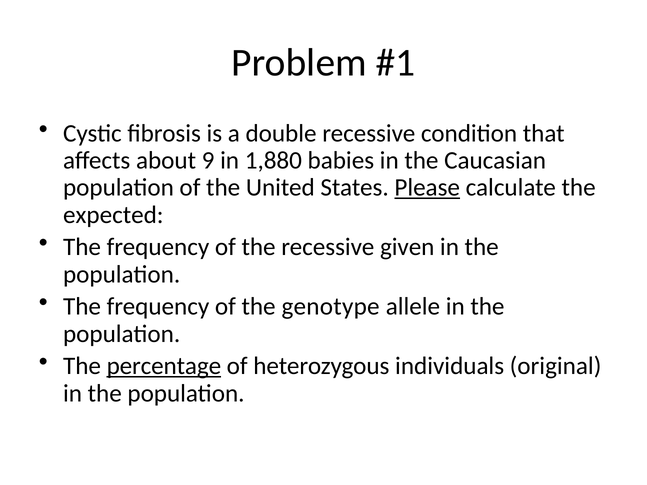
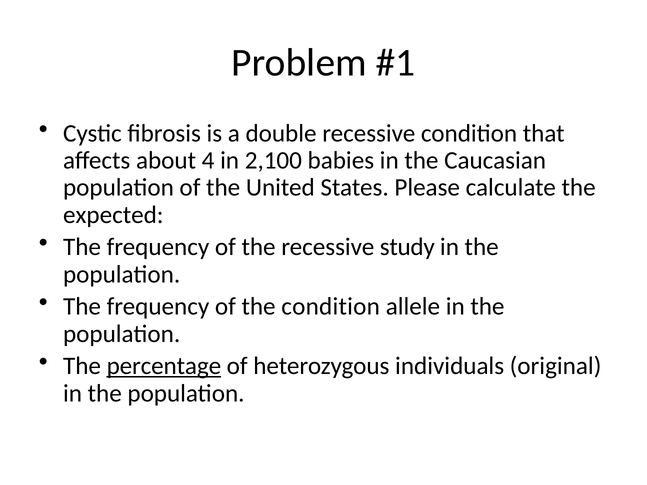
9: 9 -> 4 (208, 161)
1,880: 1,880 -> 2,100 (273, 161)
Please underline: present -> none (427, 188)
given: given -> study (407, 247)
the genotype: genotype -> condition (331, 307)
